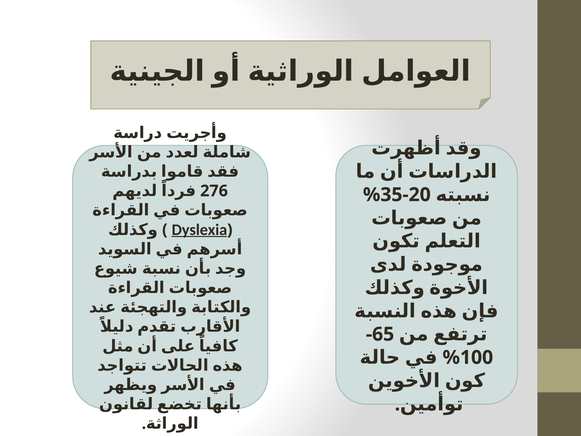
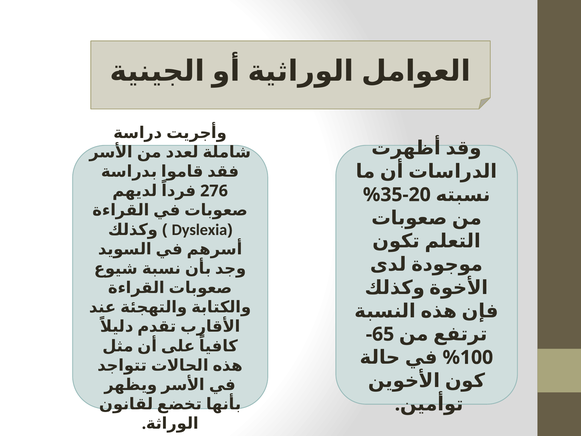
Dyslexia underline: present -> none (199, 230)
